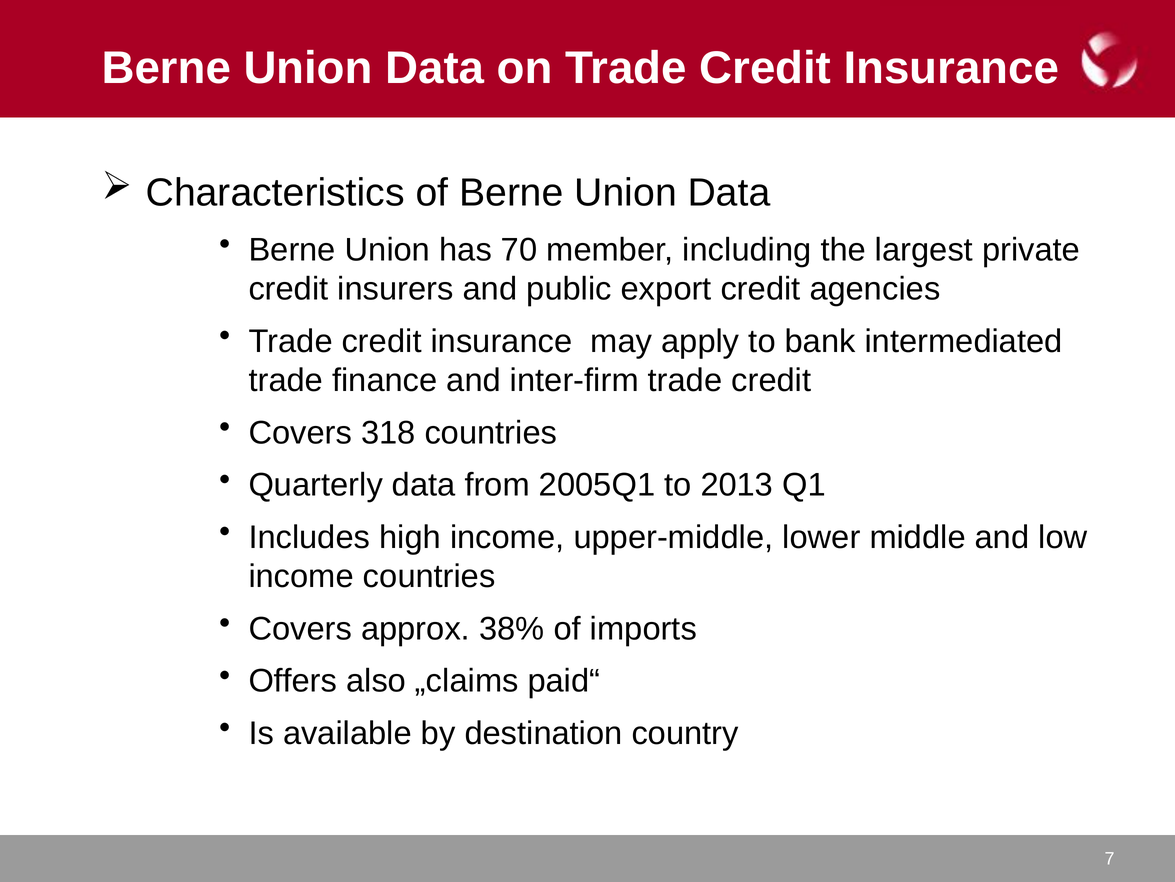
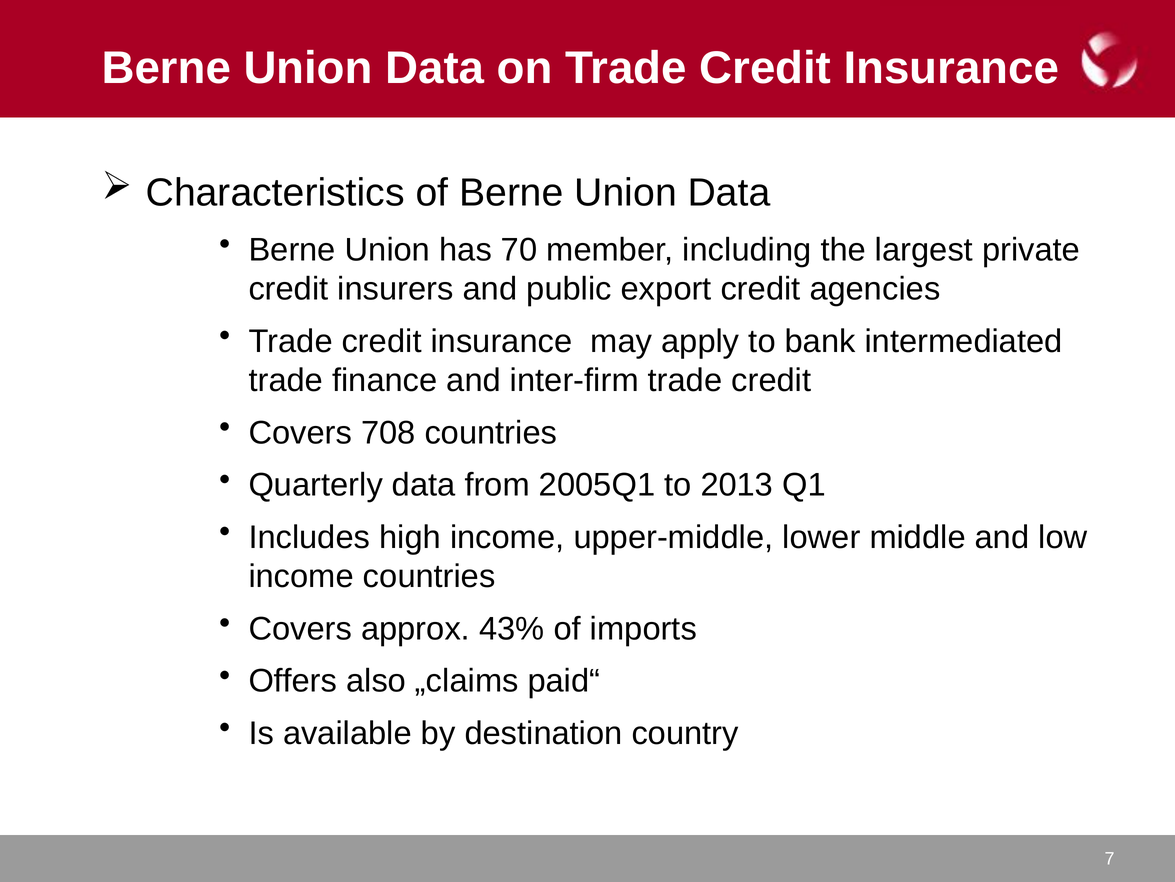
318: 318 -> 708 (388, 432)
38%: 38% -> 43% (512, 628)
